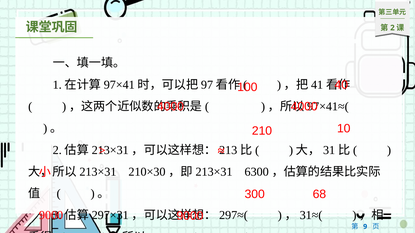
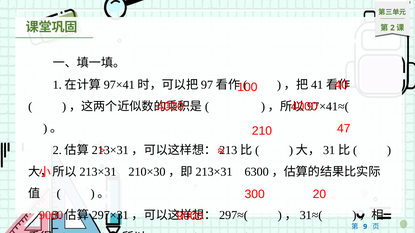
10: 10 -> 47 (344, 129)
68: 68 -> 20 (319, 194)
